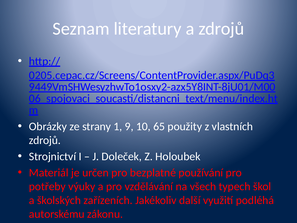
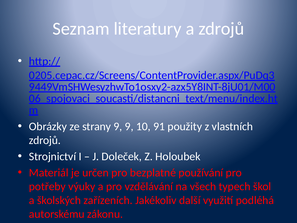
strany 1: 1 -> 9 (118, 126)
65: 65 -> 91 (159, 126)
